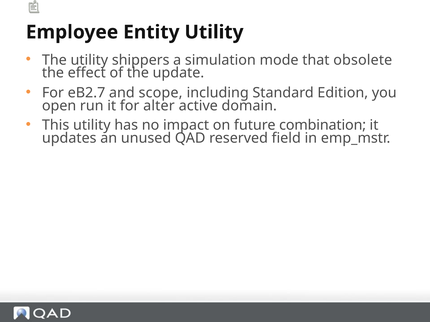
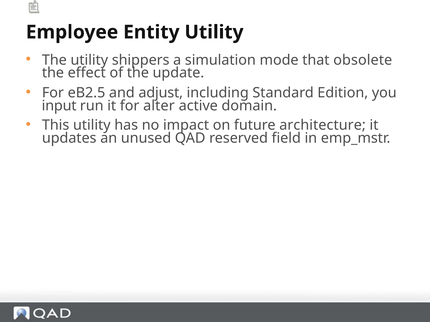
eB2.7: eB2.7 -> eB2.5 (86, 93)
scope: scope -> adjust (161, 93)
open: open -> input (59, 106)
combination: combination -> architecture (323, 125)
